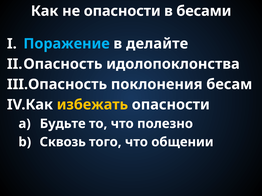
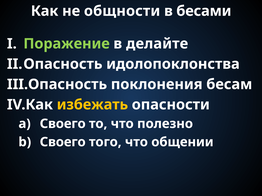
не опасности: опасности -> общности (122, 11)
Поражение colour: light blue -> light green (67, 44)
Будьте: Будьте -> Своего (63, 124)
Сквозь: Сквозь -> Своего (63, 142)
